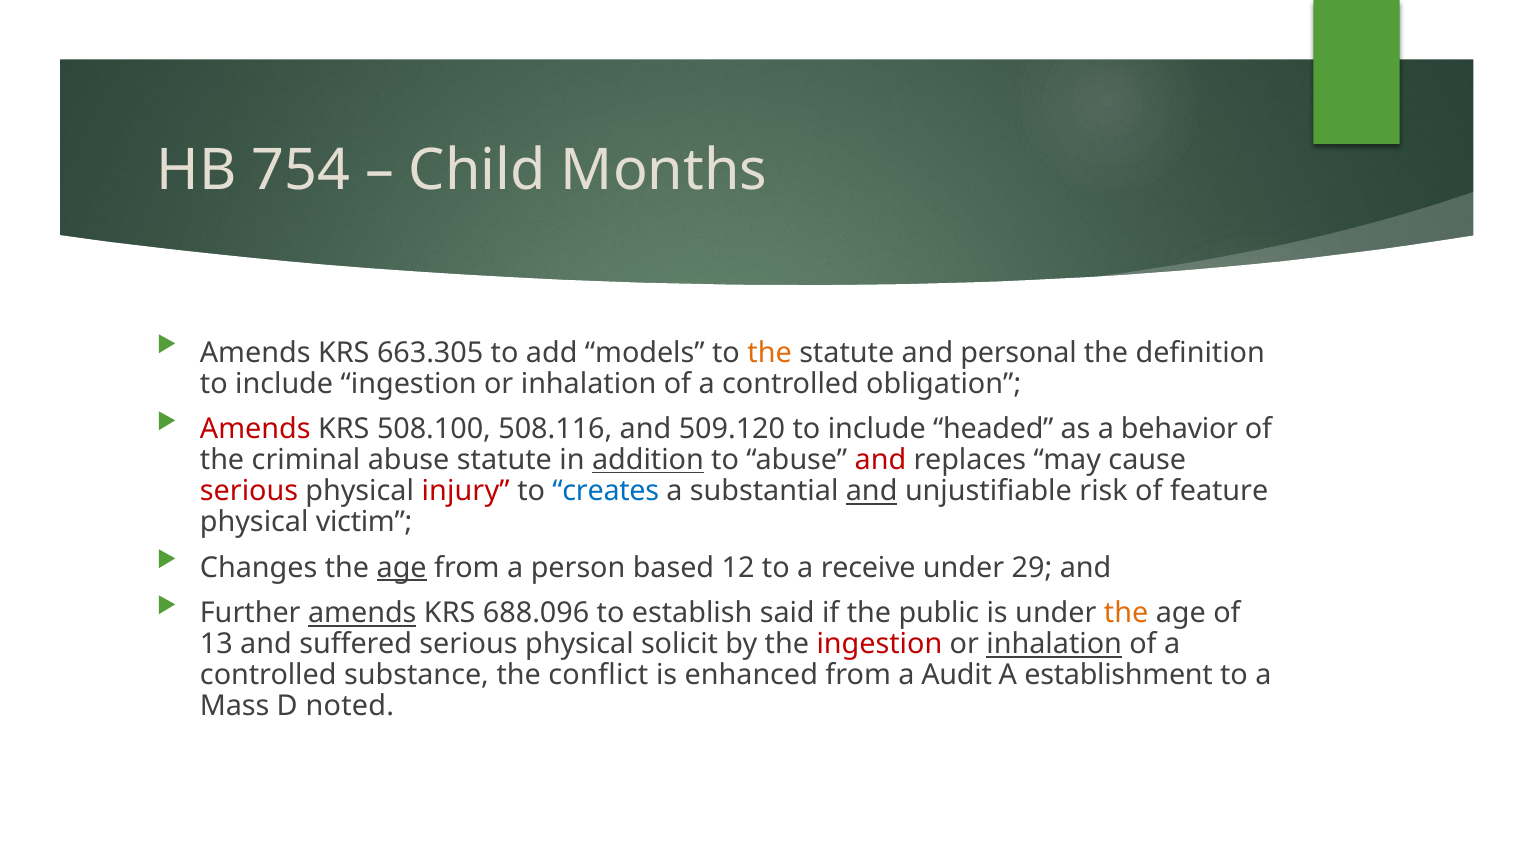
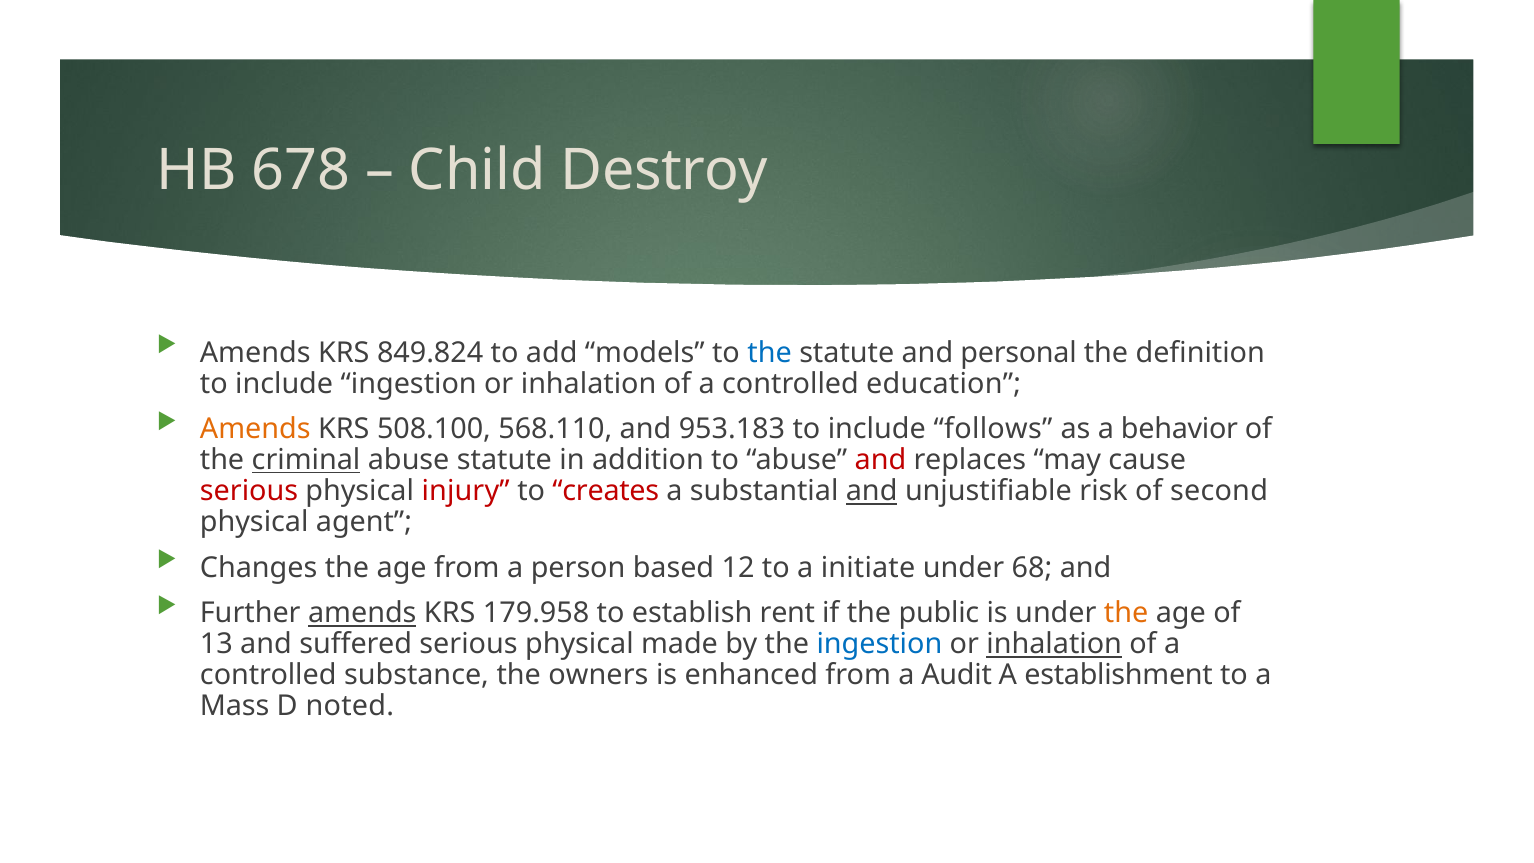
754: 754 -> 678 (301, 171)
Months: Months -> Destroy (664, 171)
663.305: 663.305 -> 849.824 (430, 353)
the colour: orange -> blue (770, 353)
obligation: obligation -> education (944, 384)
Amends colour: red -> orange (255, 429)
508.116: 508.116 -> 568.110 (555, 429)
509.120: 509.120 -> 953.183 (732, 429)
headed: headed -> follows (993, 429)
criminal underline: none -> present (306, 460)
addition underline: present -> none (648, 460)
creates colour: blue -> red (606, 491)
feature: feature -> second (1219, 491)
victim: victim -> agent (364, 522)
age underline: present -> none (402, 568)
receive: receive -> initiate (868, 568)
29: 29 -> 68 (1032, 568)
688.096: 688.096 -> 179.958 (536, 613)
said: said -> rent (787, 613)
solicit: solicit -> made (680, 644)
ingestion colour: red -> blue (879, 644)
conflict: conflict -> owners (598, 675)
